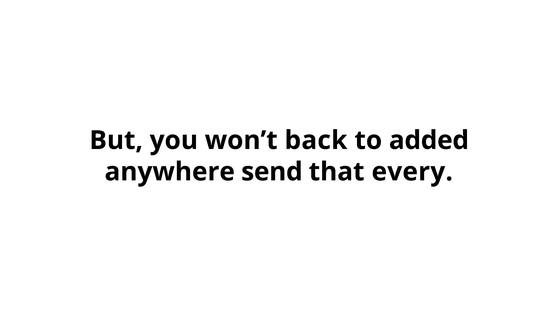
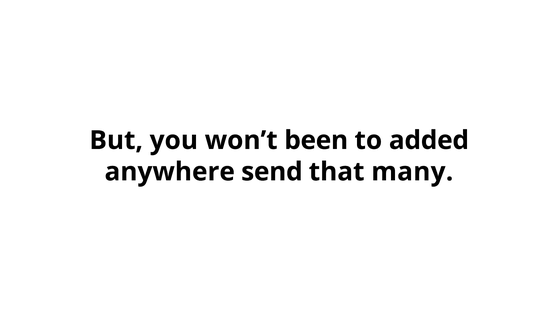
back: back -> been (316, 140)
every: every -> many (412, 172)
